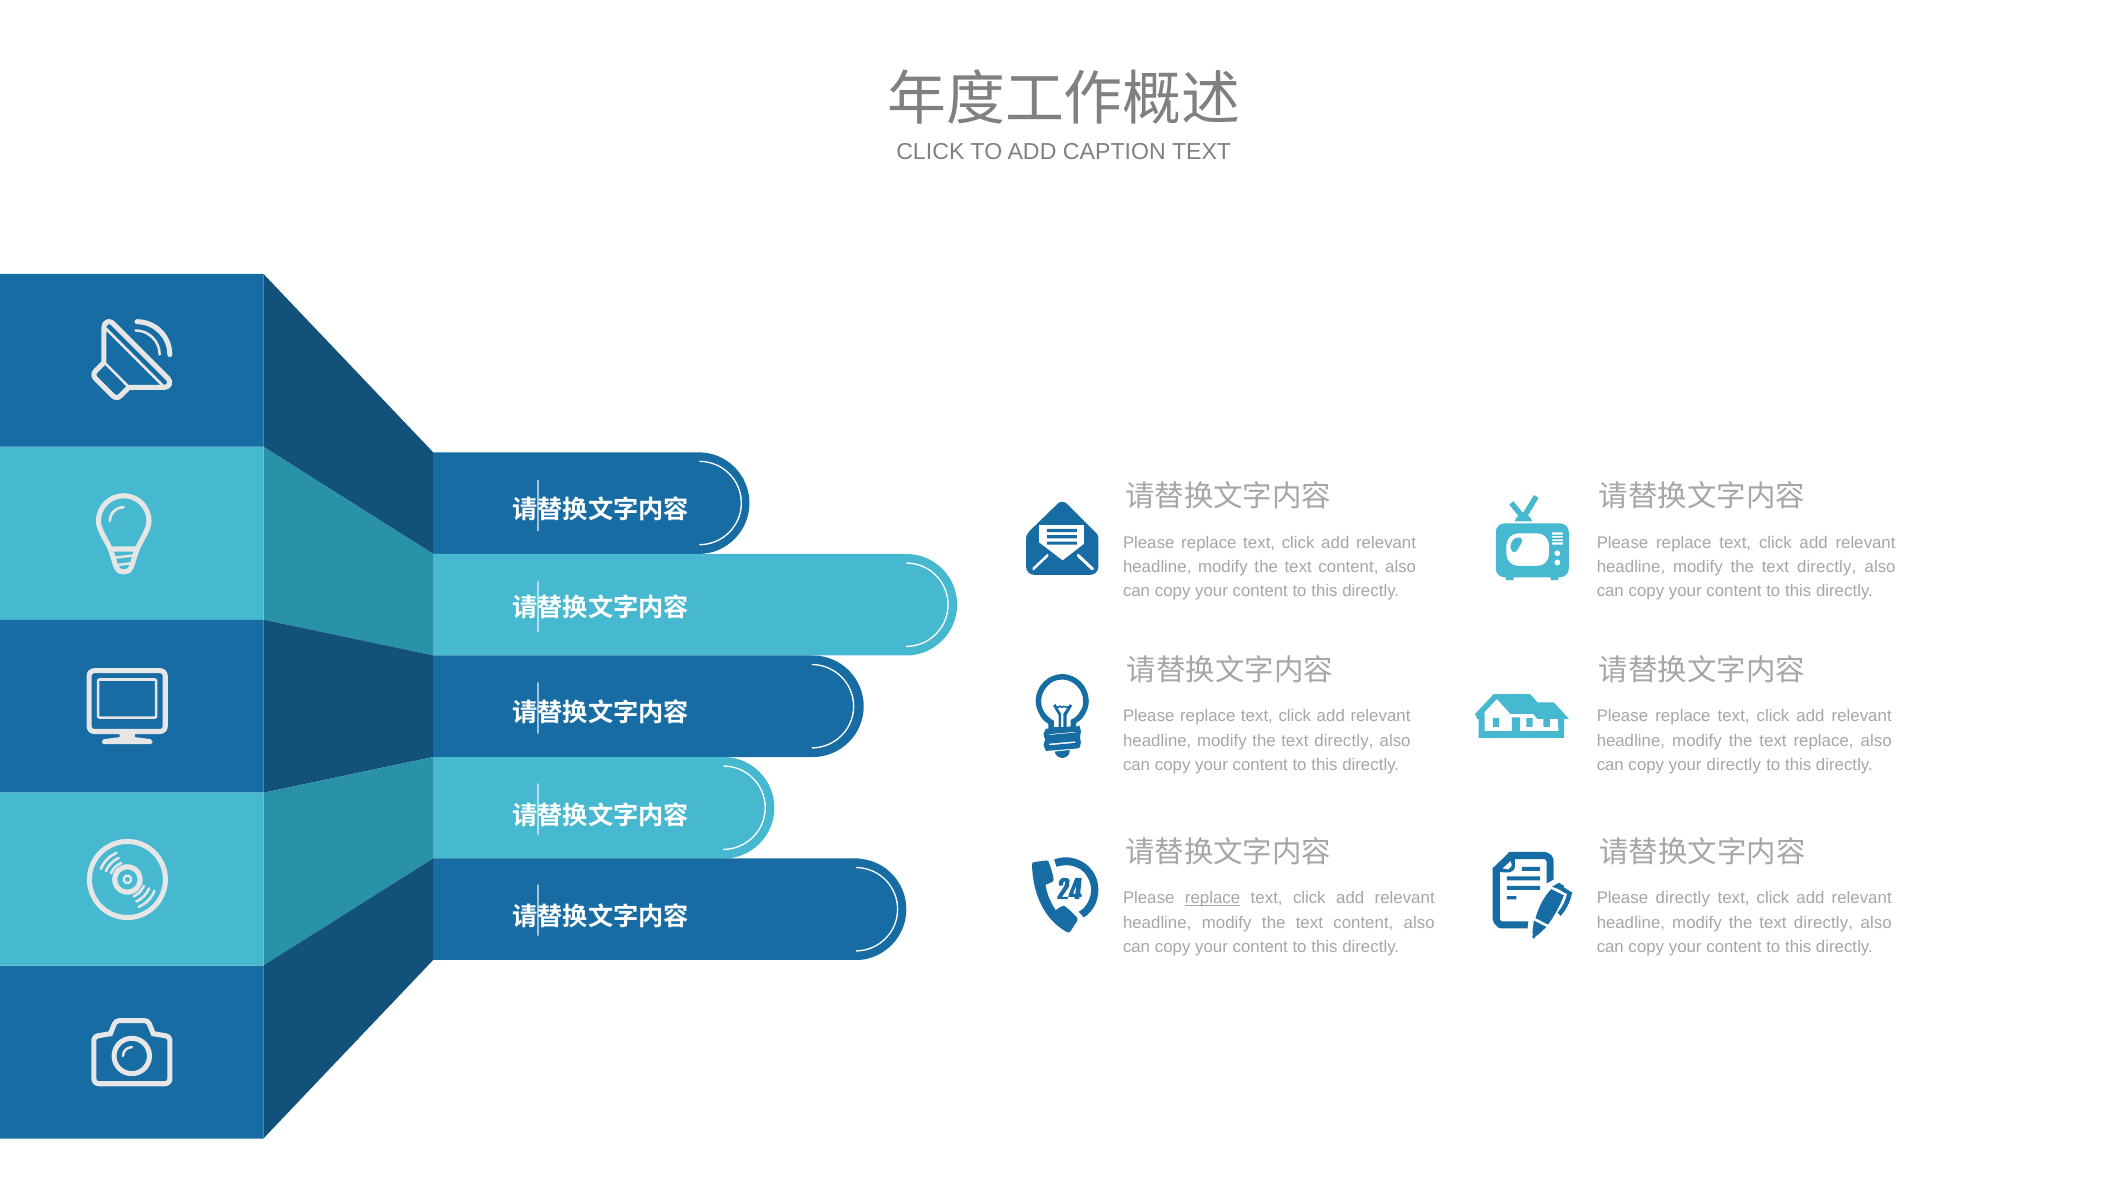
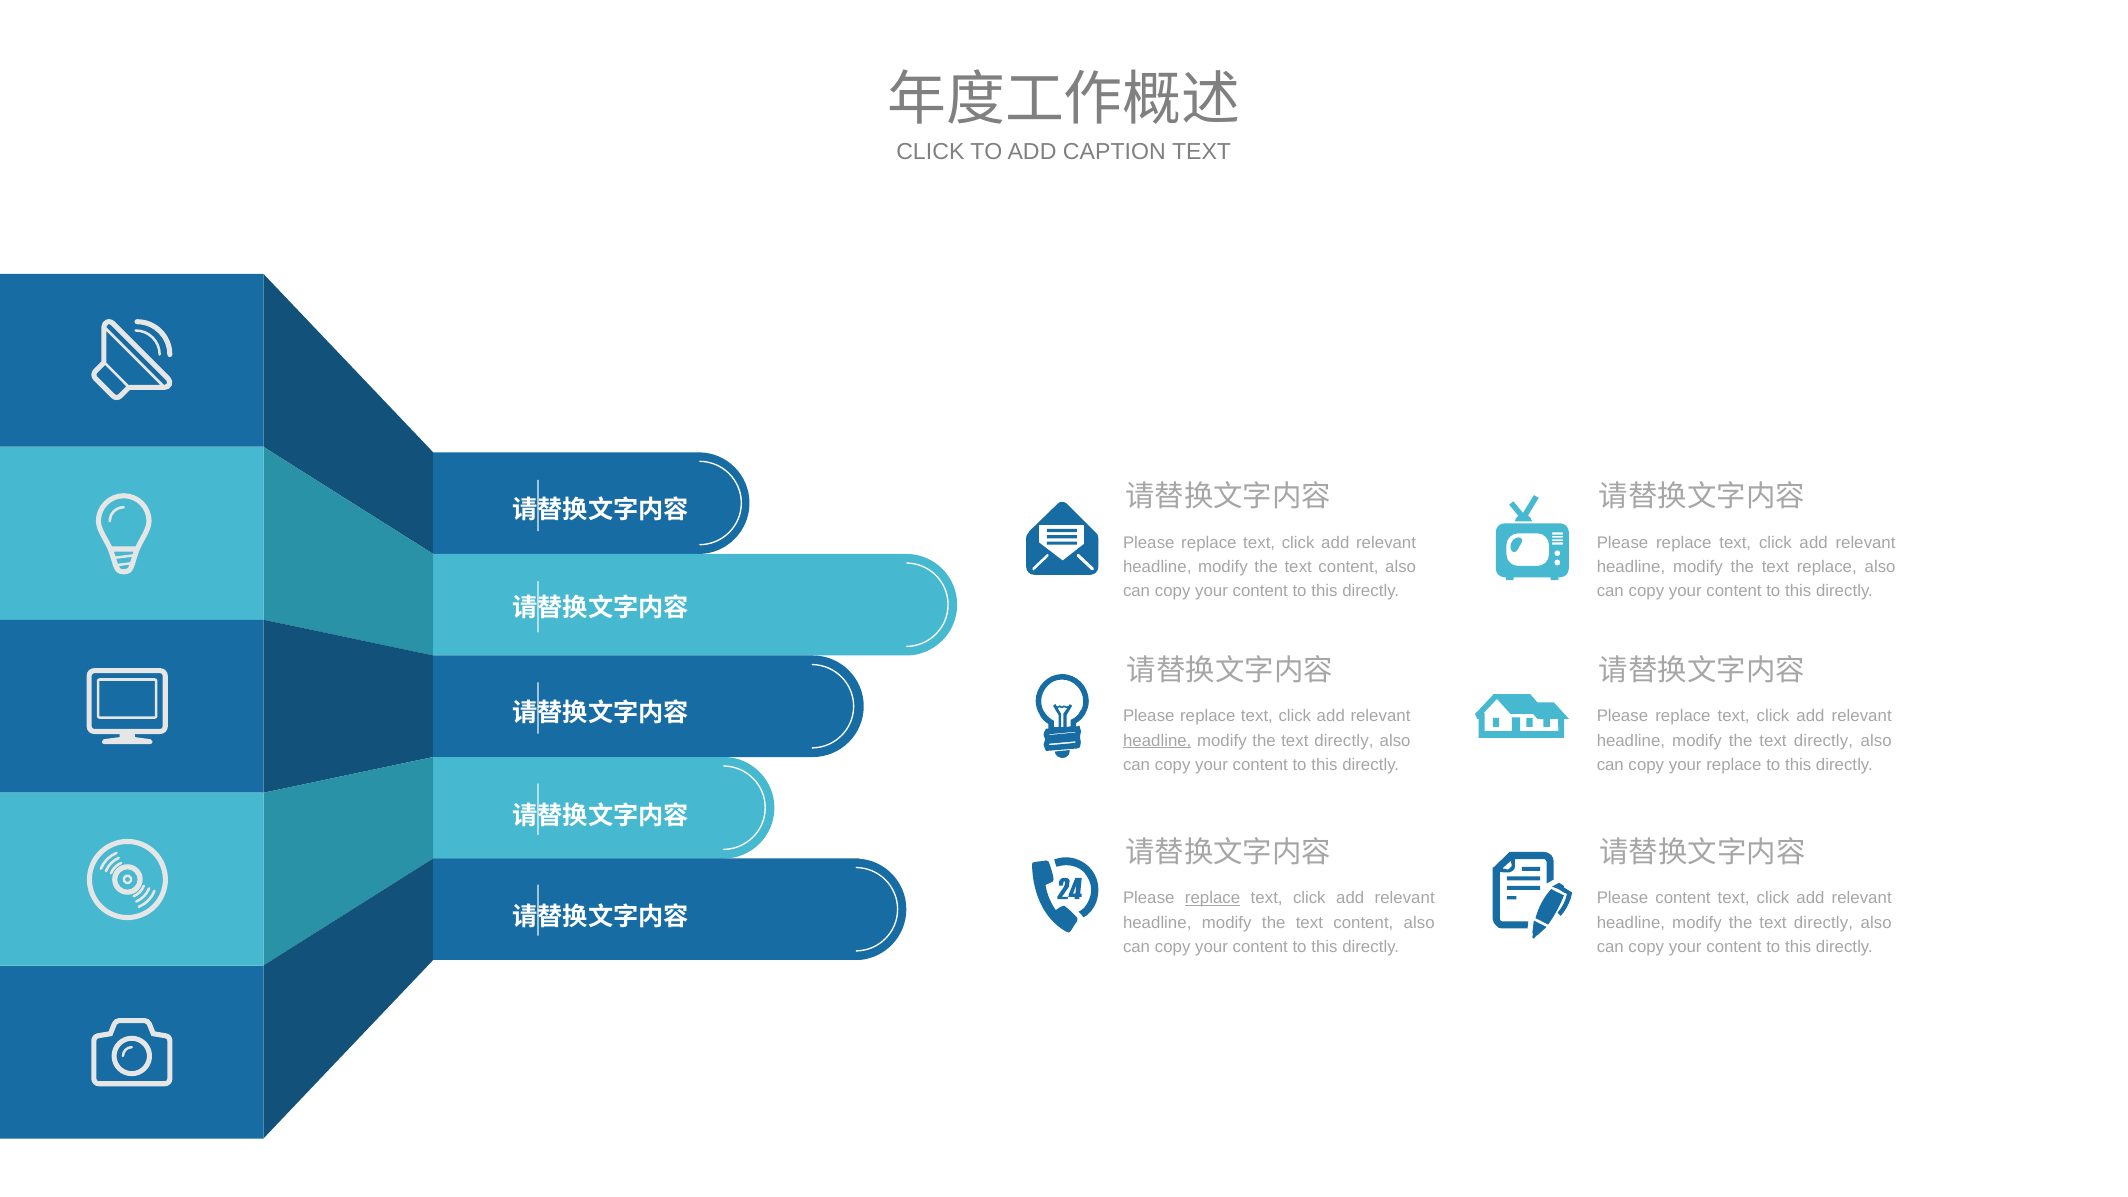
directly: directly -> replace (1827, 567)
headline underline: none -> present (1157, 741)
replace: replace -> directly (1824, 741)
your directly: directly -> replace (1734, 765)
Please directly: directly -> content (1683, 898)
